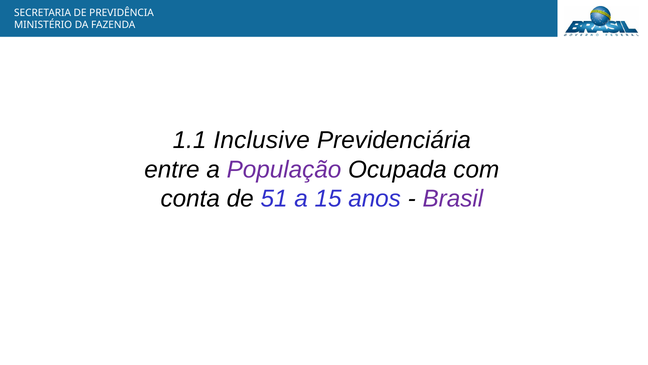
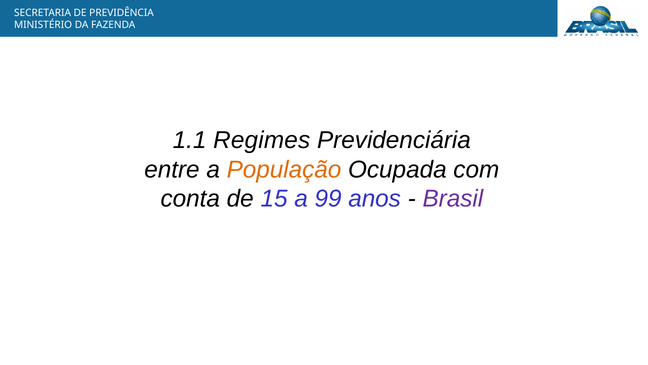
Inclusive: Inclusive -> Regimes (262, 140)
População colour: purple -> orange (284, 169)
51: 51 -> 15 (274, 198)
15: 15 -> 99 (328, 198)
